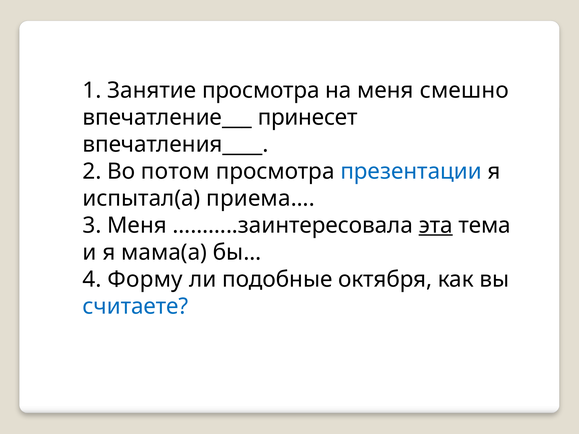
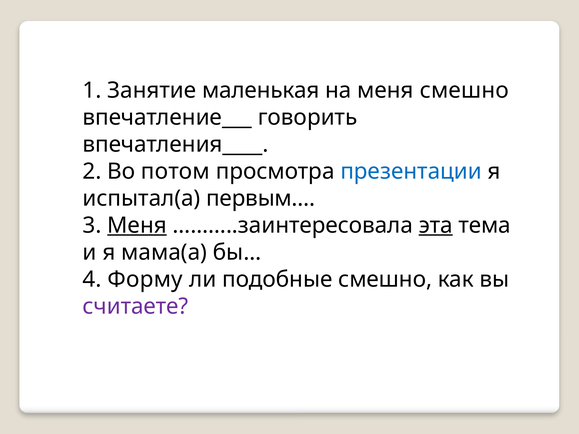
Занятие просмотра: просмотра -> маленькая (261, 90)
принесет: принесет -> говорить (308, 117)
приема…: приема… -> первым… (261, 198)
Меня underline: none -> present (137, 225)
подобные октября: октября -> смешно (385, 280)
считаете colour: blue -> purple (135, 307)
